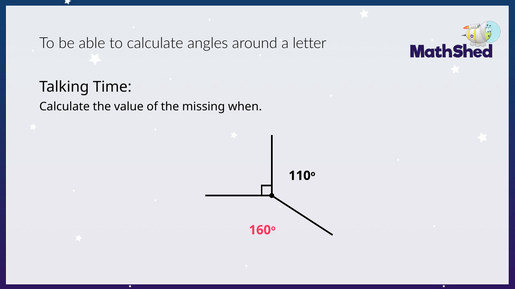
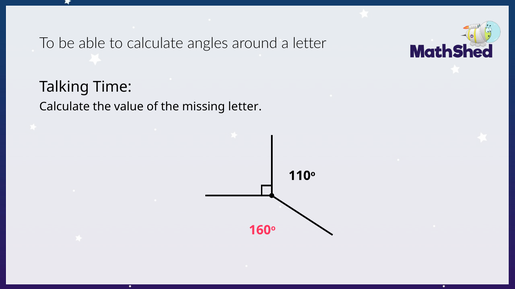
missing when: when -> letter (245, 107)
